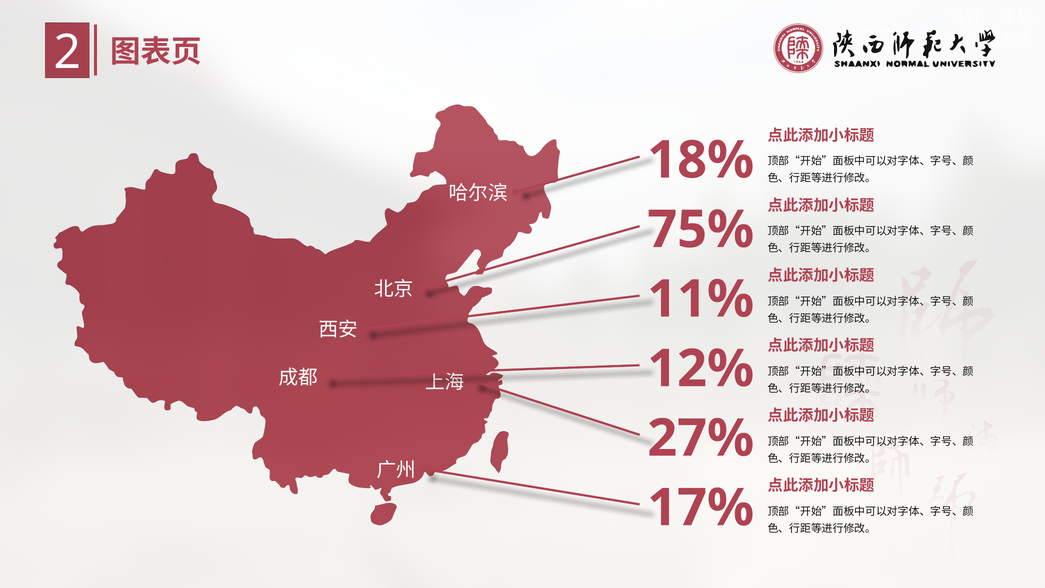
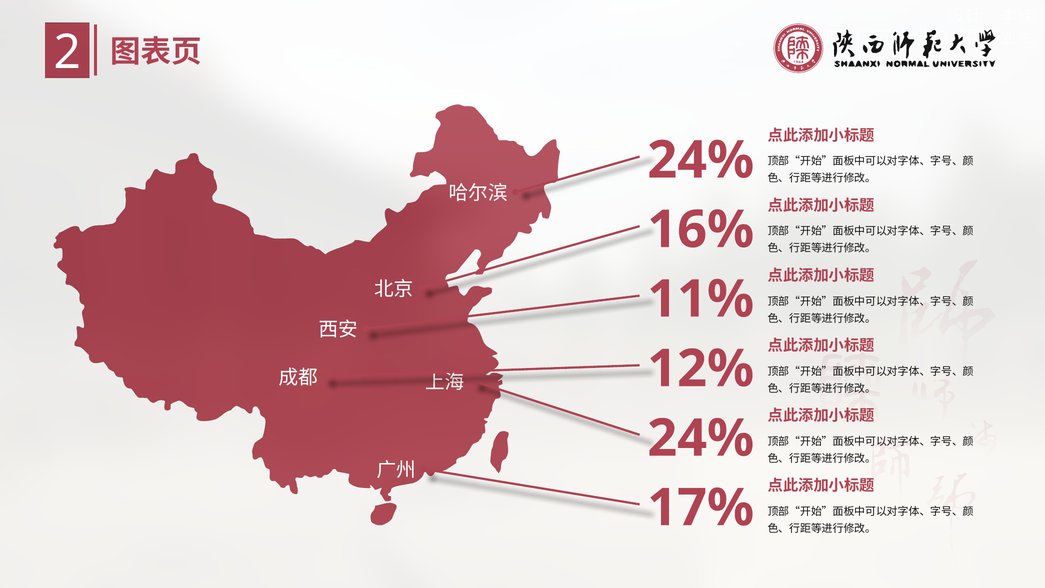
18%: 18% -> 24% (701, 160)
75%: 75% -> 16% (701, 230)
27%: 27% -> 24% (701, 438)
